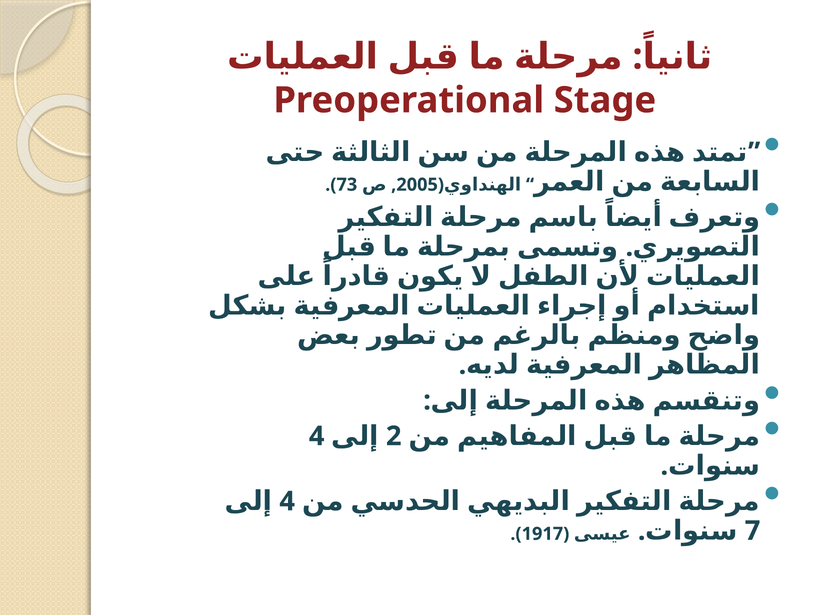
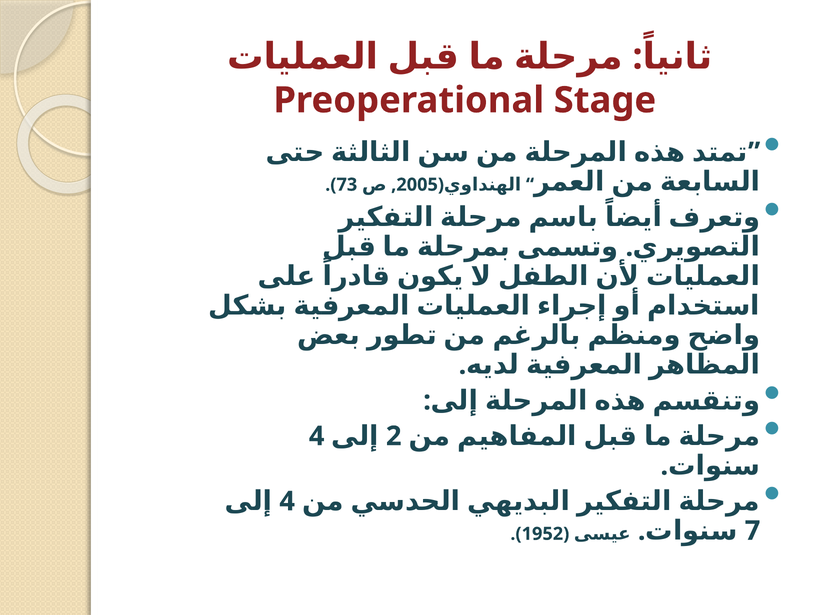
1917: 1917 -> 1952 (542, 534)
